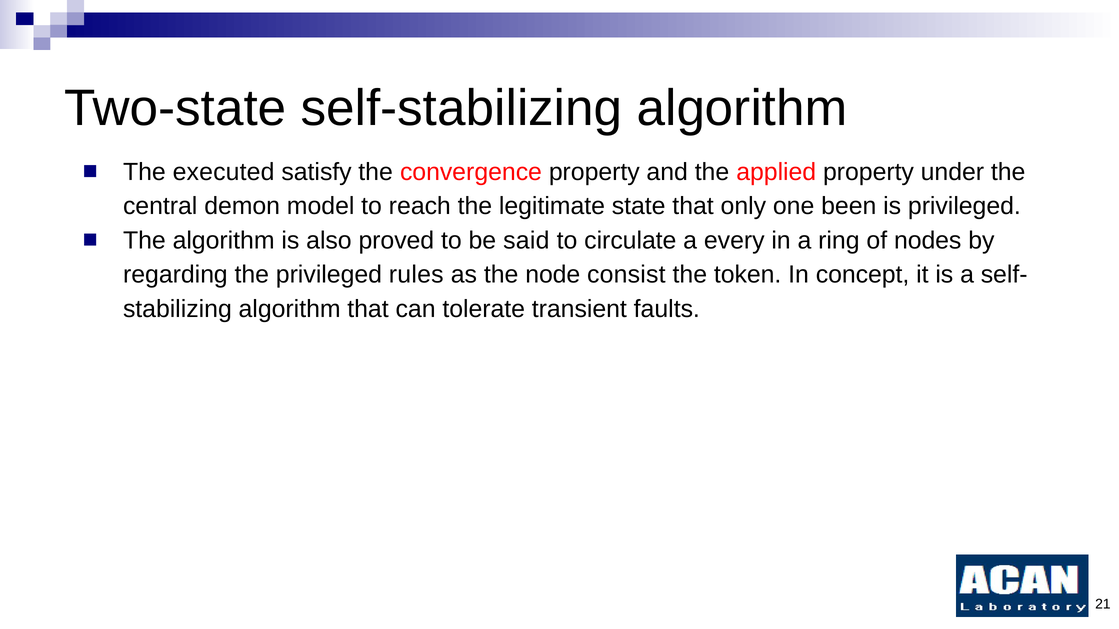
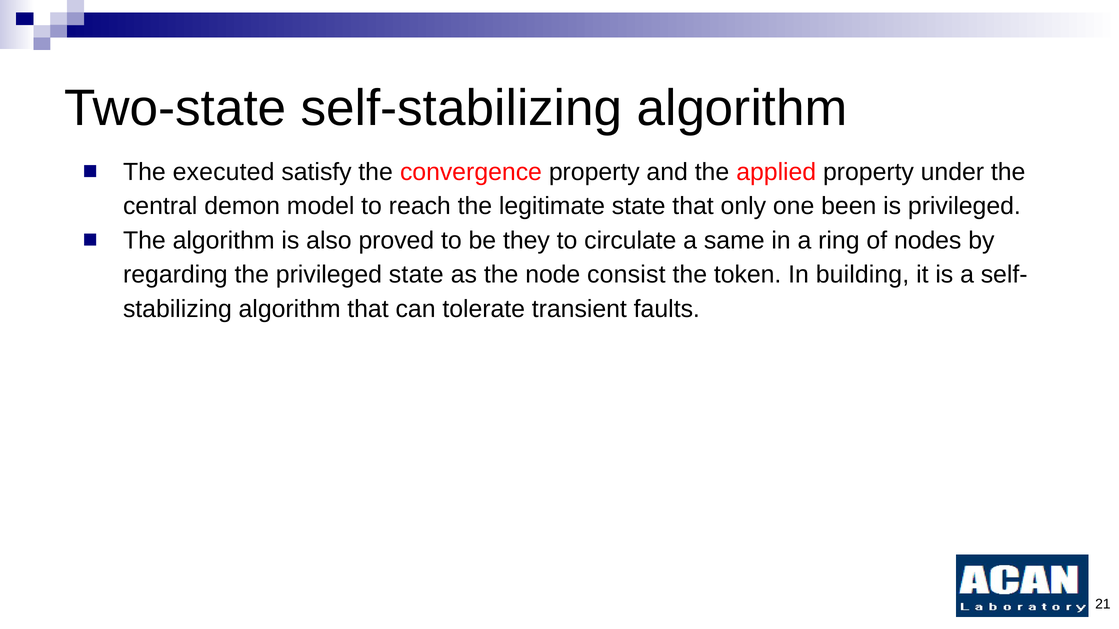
said: said -> they (526, 240)
every: every -> same (734, 240)
privileged rules: rules -> state (416, 275)
concept: concept -> building (862, 275)
